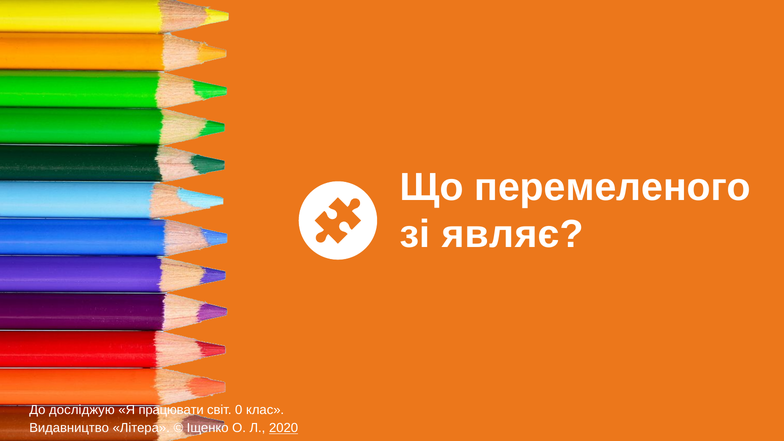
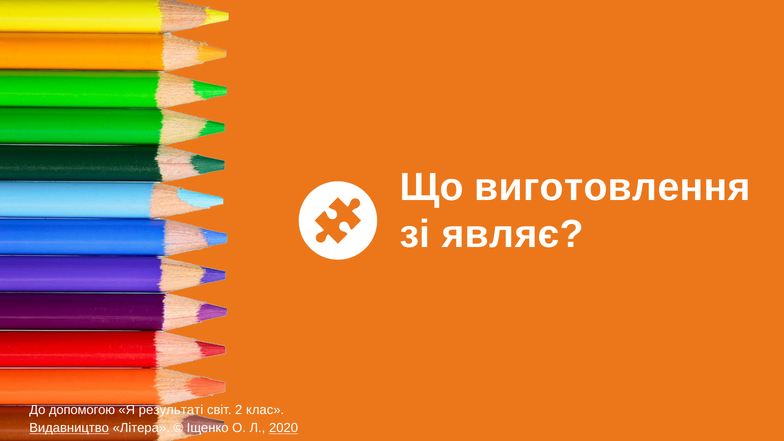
перемеленого: перемеленого -> виготовлення (613, 187)
досліджую: досліджую -> допомогою (82, 410)
працювати: працювати -> результаті (171, 410)
0: 0 -> 2 (239, 410)
Видавництво underline: none -> present (69, 428)
